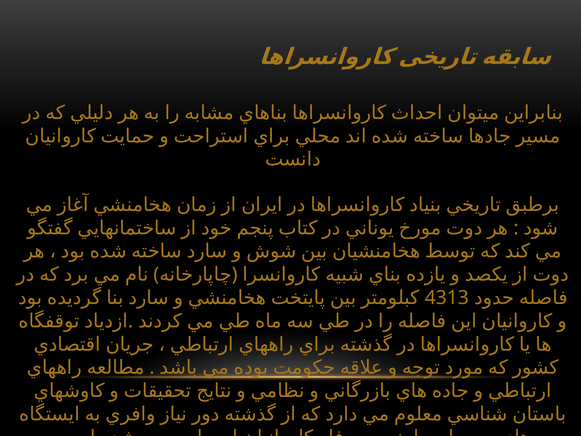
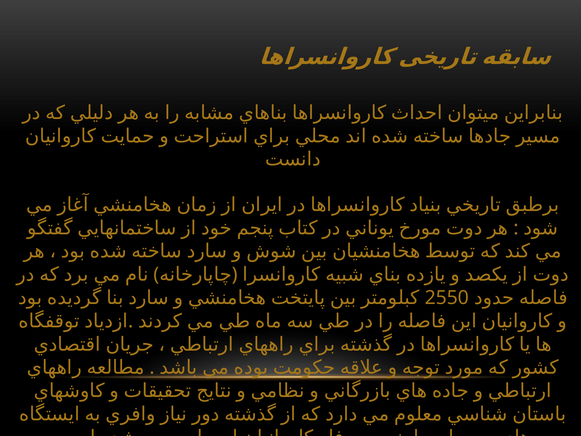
4313: 4313 -> 2550 (447, 298)
